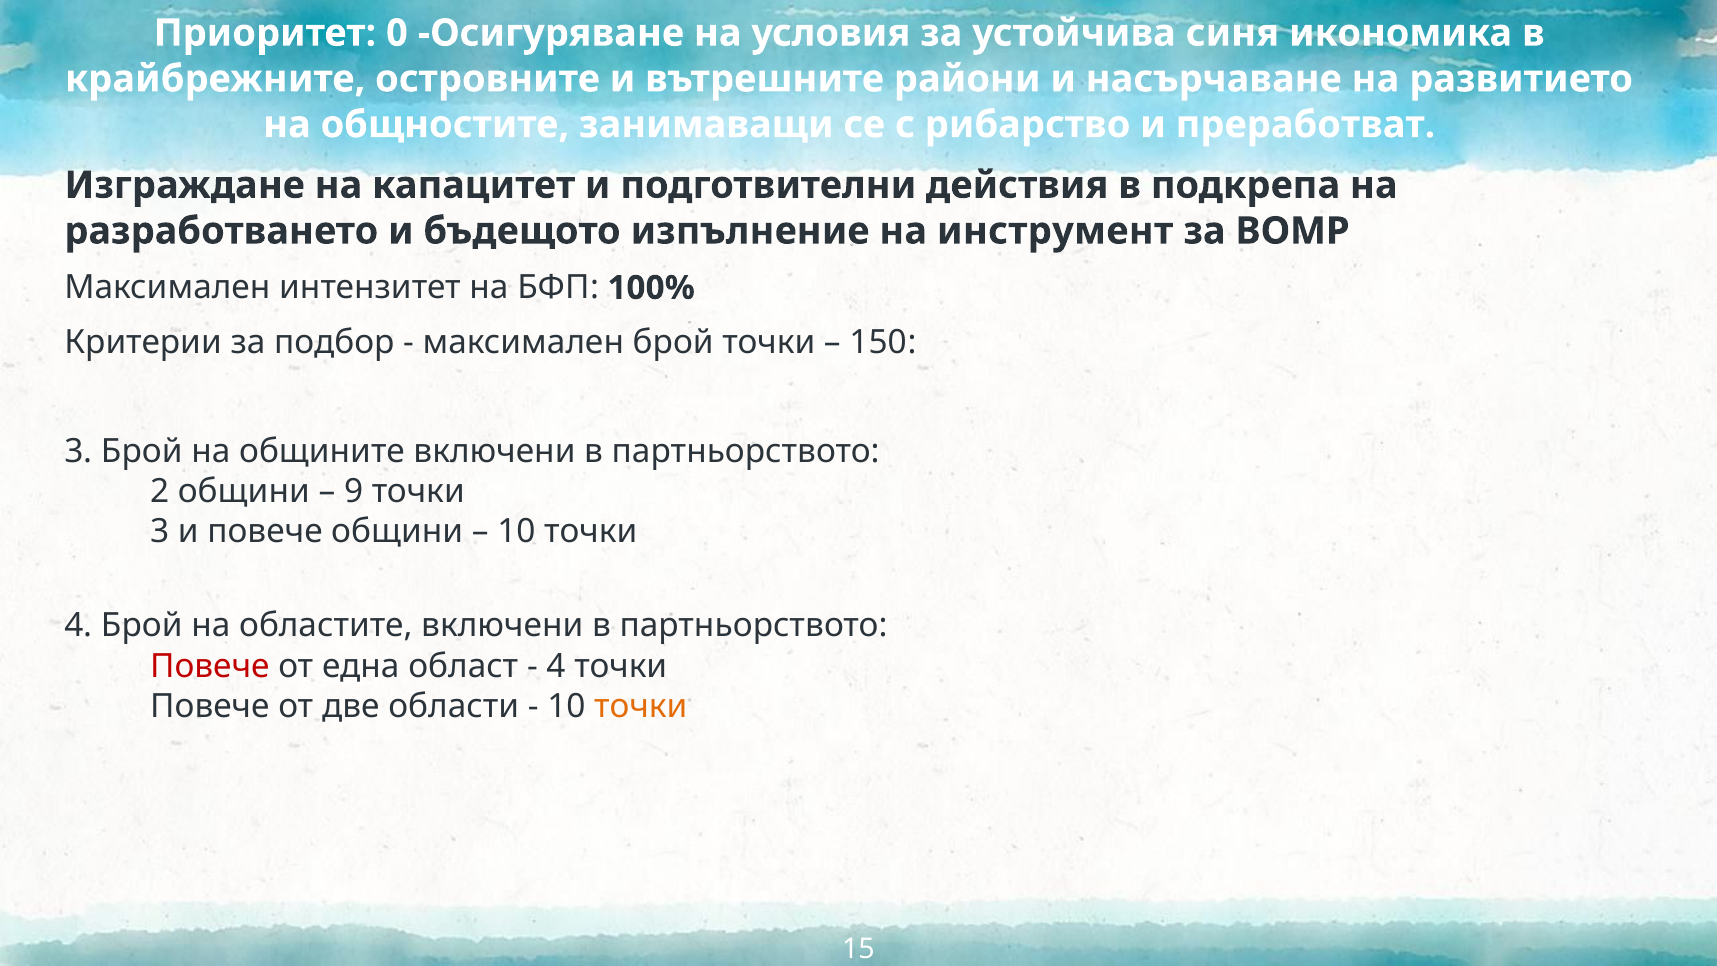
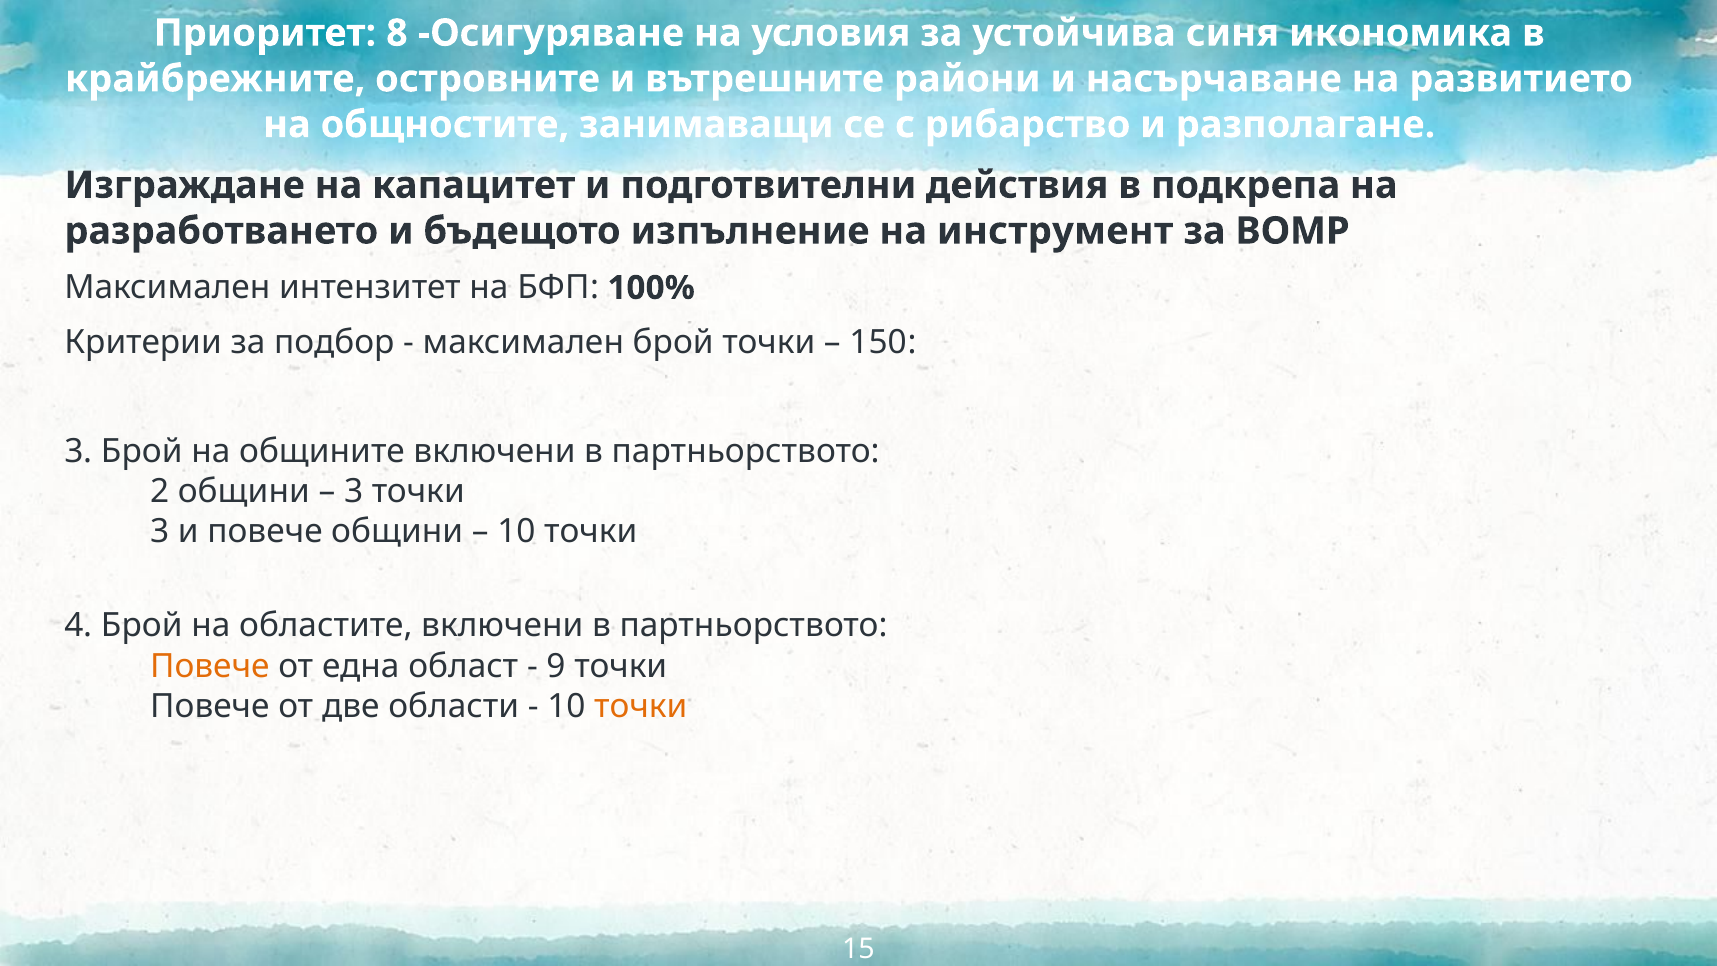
0: 0 -> 8 (397, 33)
преработват: преработват -> разполагане (1305, 125)
9: 9 -> 3 (354, 491)
Повече colour: red -> orange (210, 666)
4: 4 -> 9 (556, 666)
